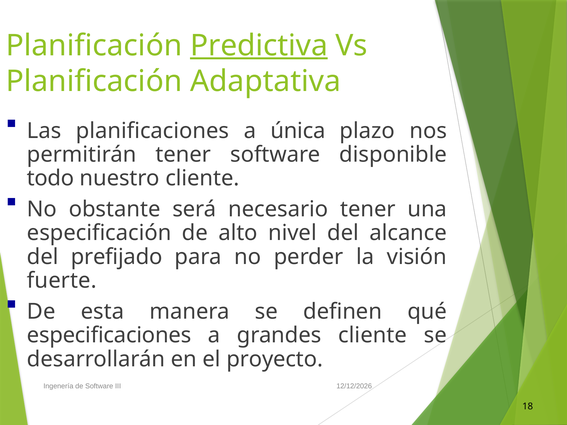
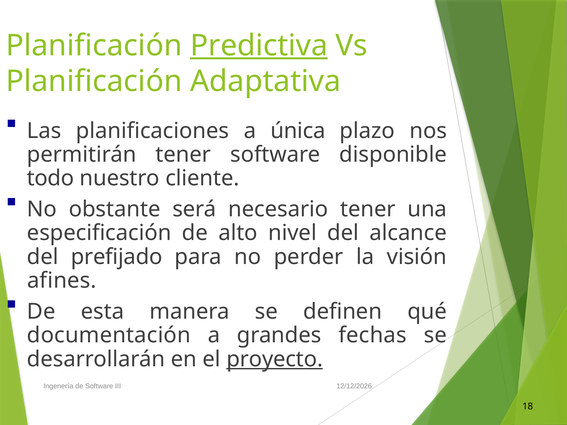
fuerte: fuerte -> afines (62, 281)
especificaciones: especificaciones -> documentación (109, 336)
grandes cliente: cliente -> fechas (373, 336)
proyecto underline: none -> present (275, 359)
